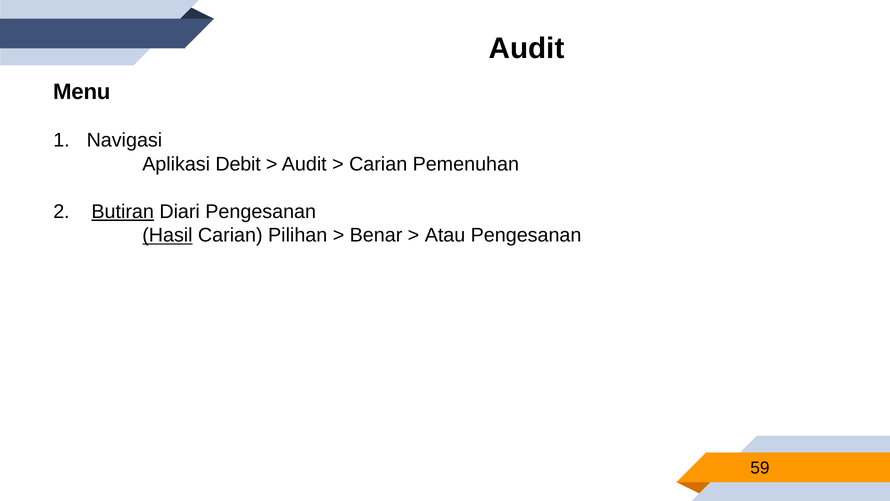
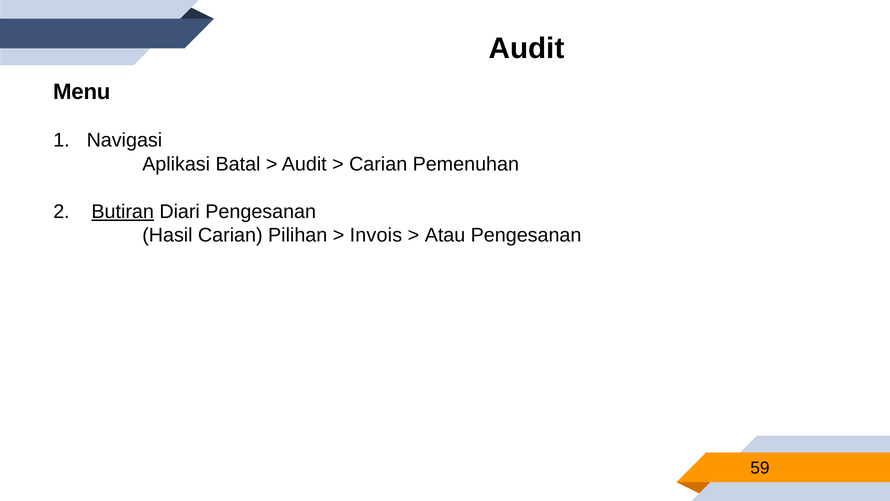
Debit: Debit -> Batal (238, 164)
Hasil underline: present -> none (167, 235)
Benar: Benar -> Invois (376, 235)
